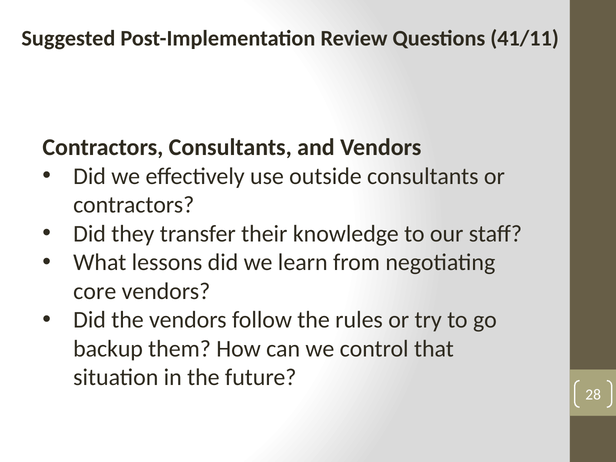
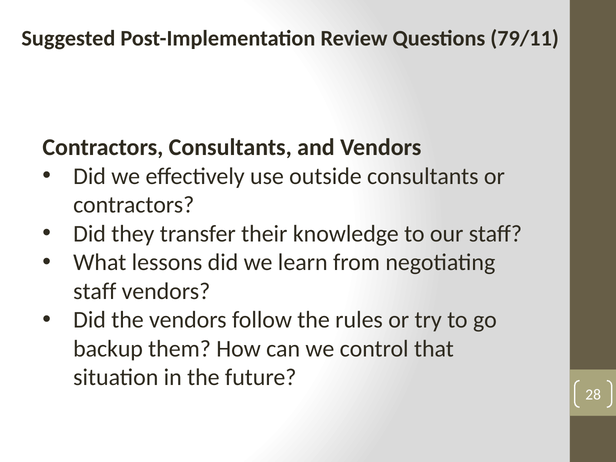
41/11: 41/11 -> 79/11 (525, 38)
core: core -> staff (95, 291)
